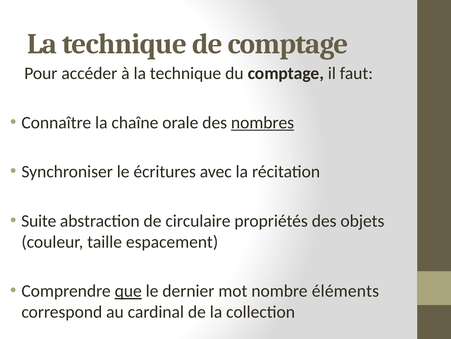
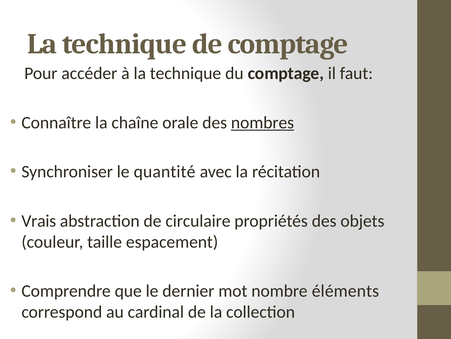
écritures: écritures -> quantité (165, 171)
Suite: Suite -> Vrais (39, 220)
que underline: present -> none (128, 290)
